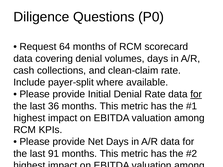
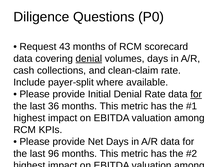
64: 64 -> 43 (65, 47)
denial underline: none -> present (89, 59)
91: 91 -> 96 (54, 154)
